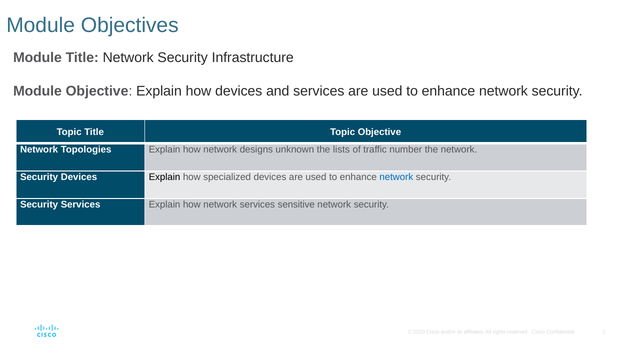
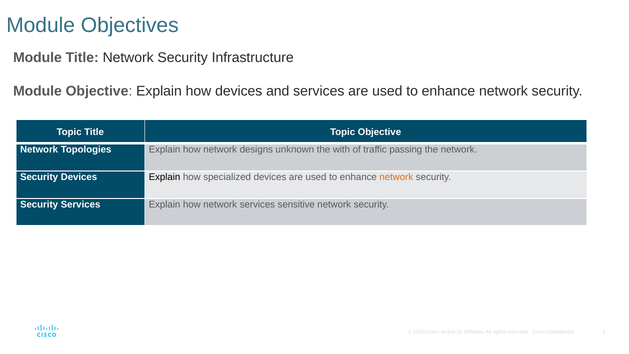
lists: lists -> with (341, 149)
number: number -> passing (406, 149)
network colour: blue -> orange (396, 177)
